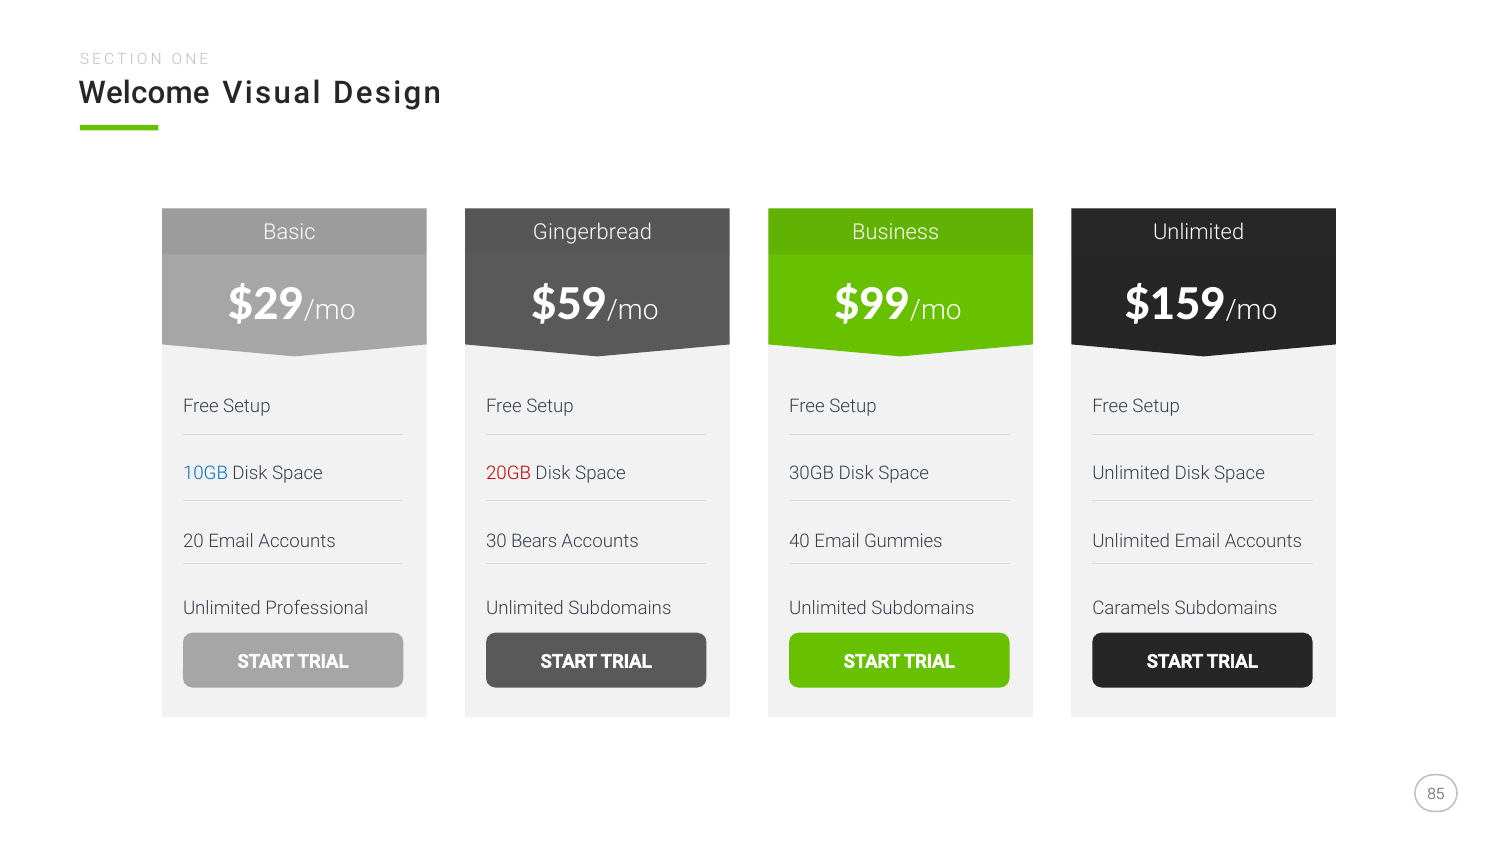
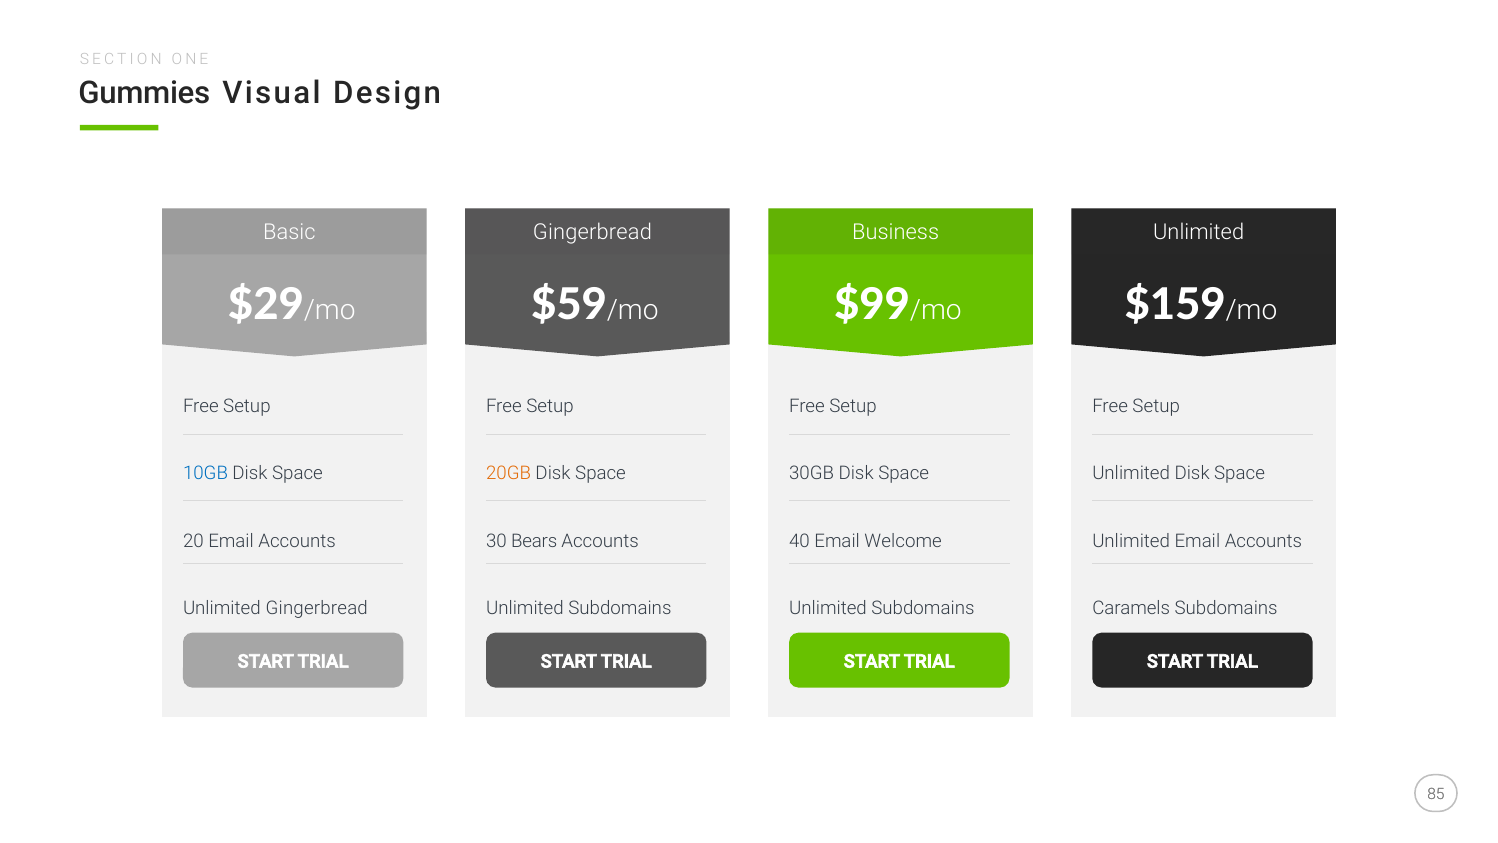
Welcome: Welcome -> Gummies (144, 94)
20GB colour: red -> orange (509, 474)
Gummies: Gummies -> Welcome (903, 541)
Unlimited Professional: Professional -> Gingerbread (317, 608)
